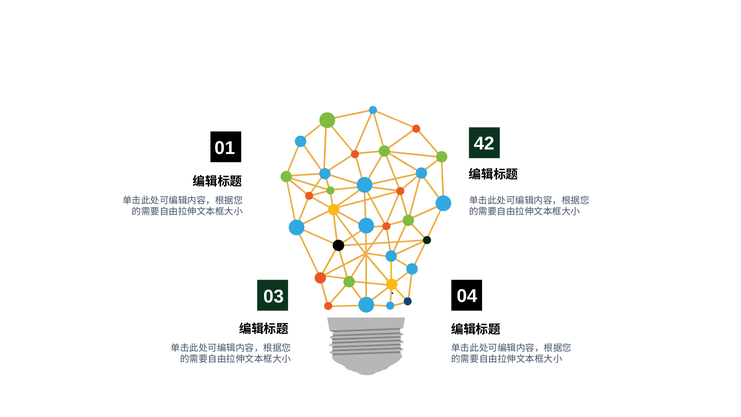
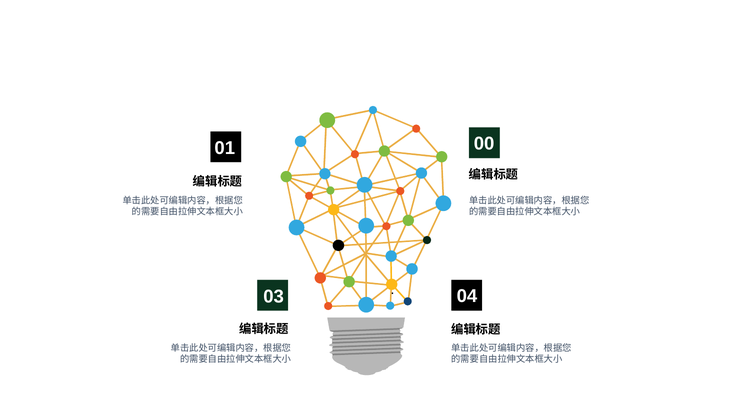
42: 42 -> 00 (484, 144)
